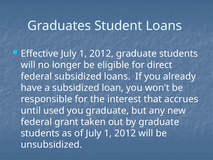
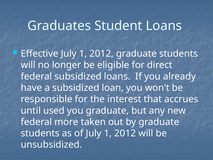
grant: grant -> more (66, 122)
